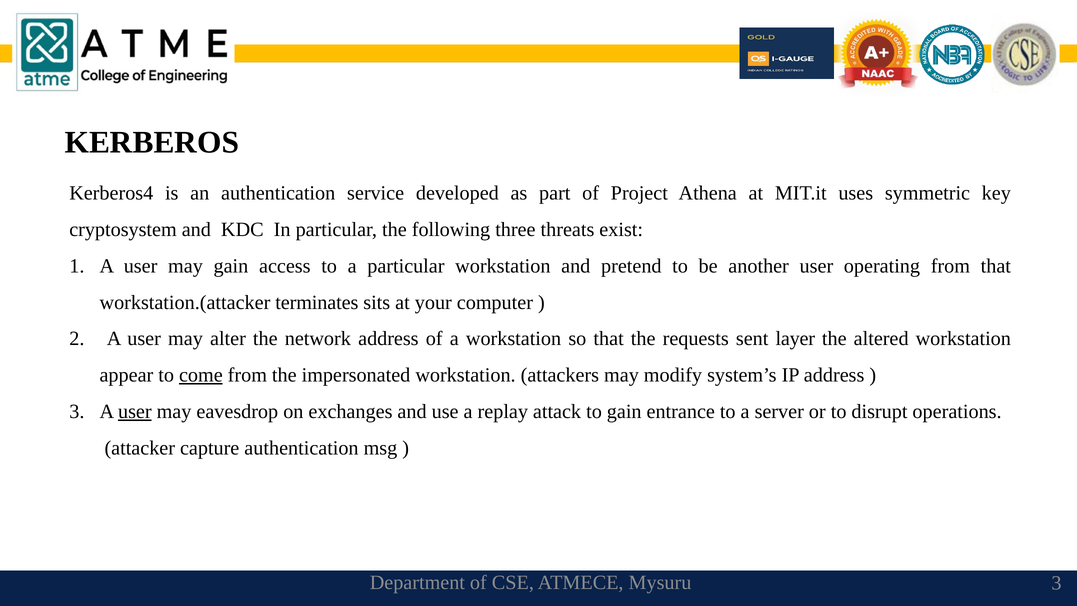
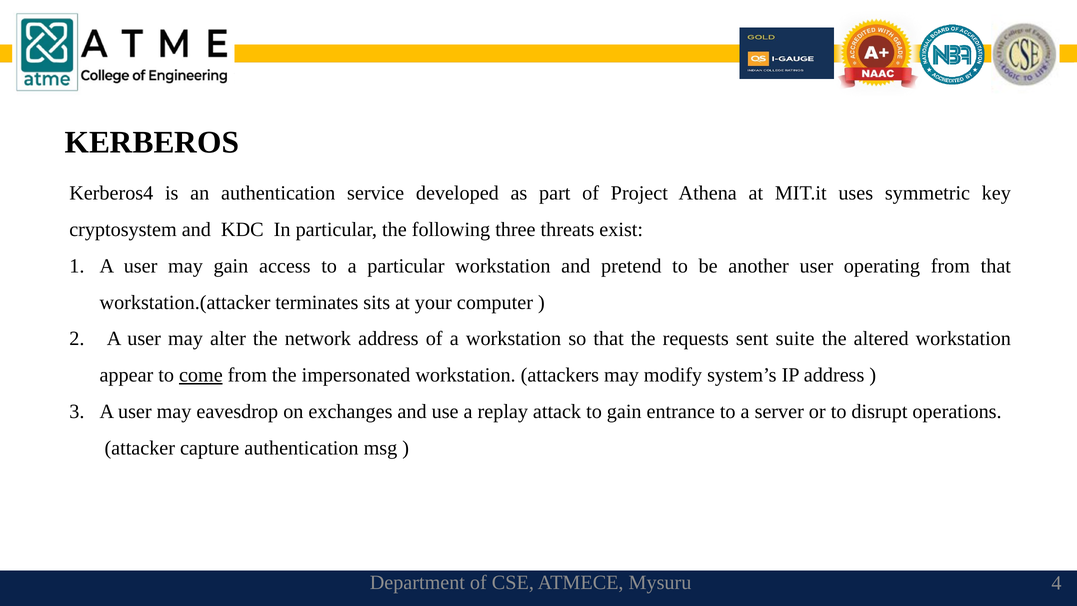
layer: layer -> suite (795, 339)
user underline: present -> none (135, 411)
Mysuru 3: 3 -> 4 (1056, 583)
